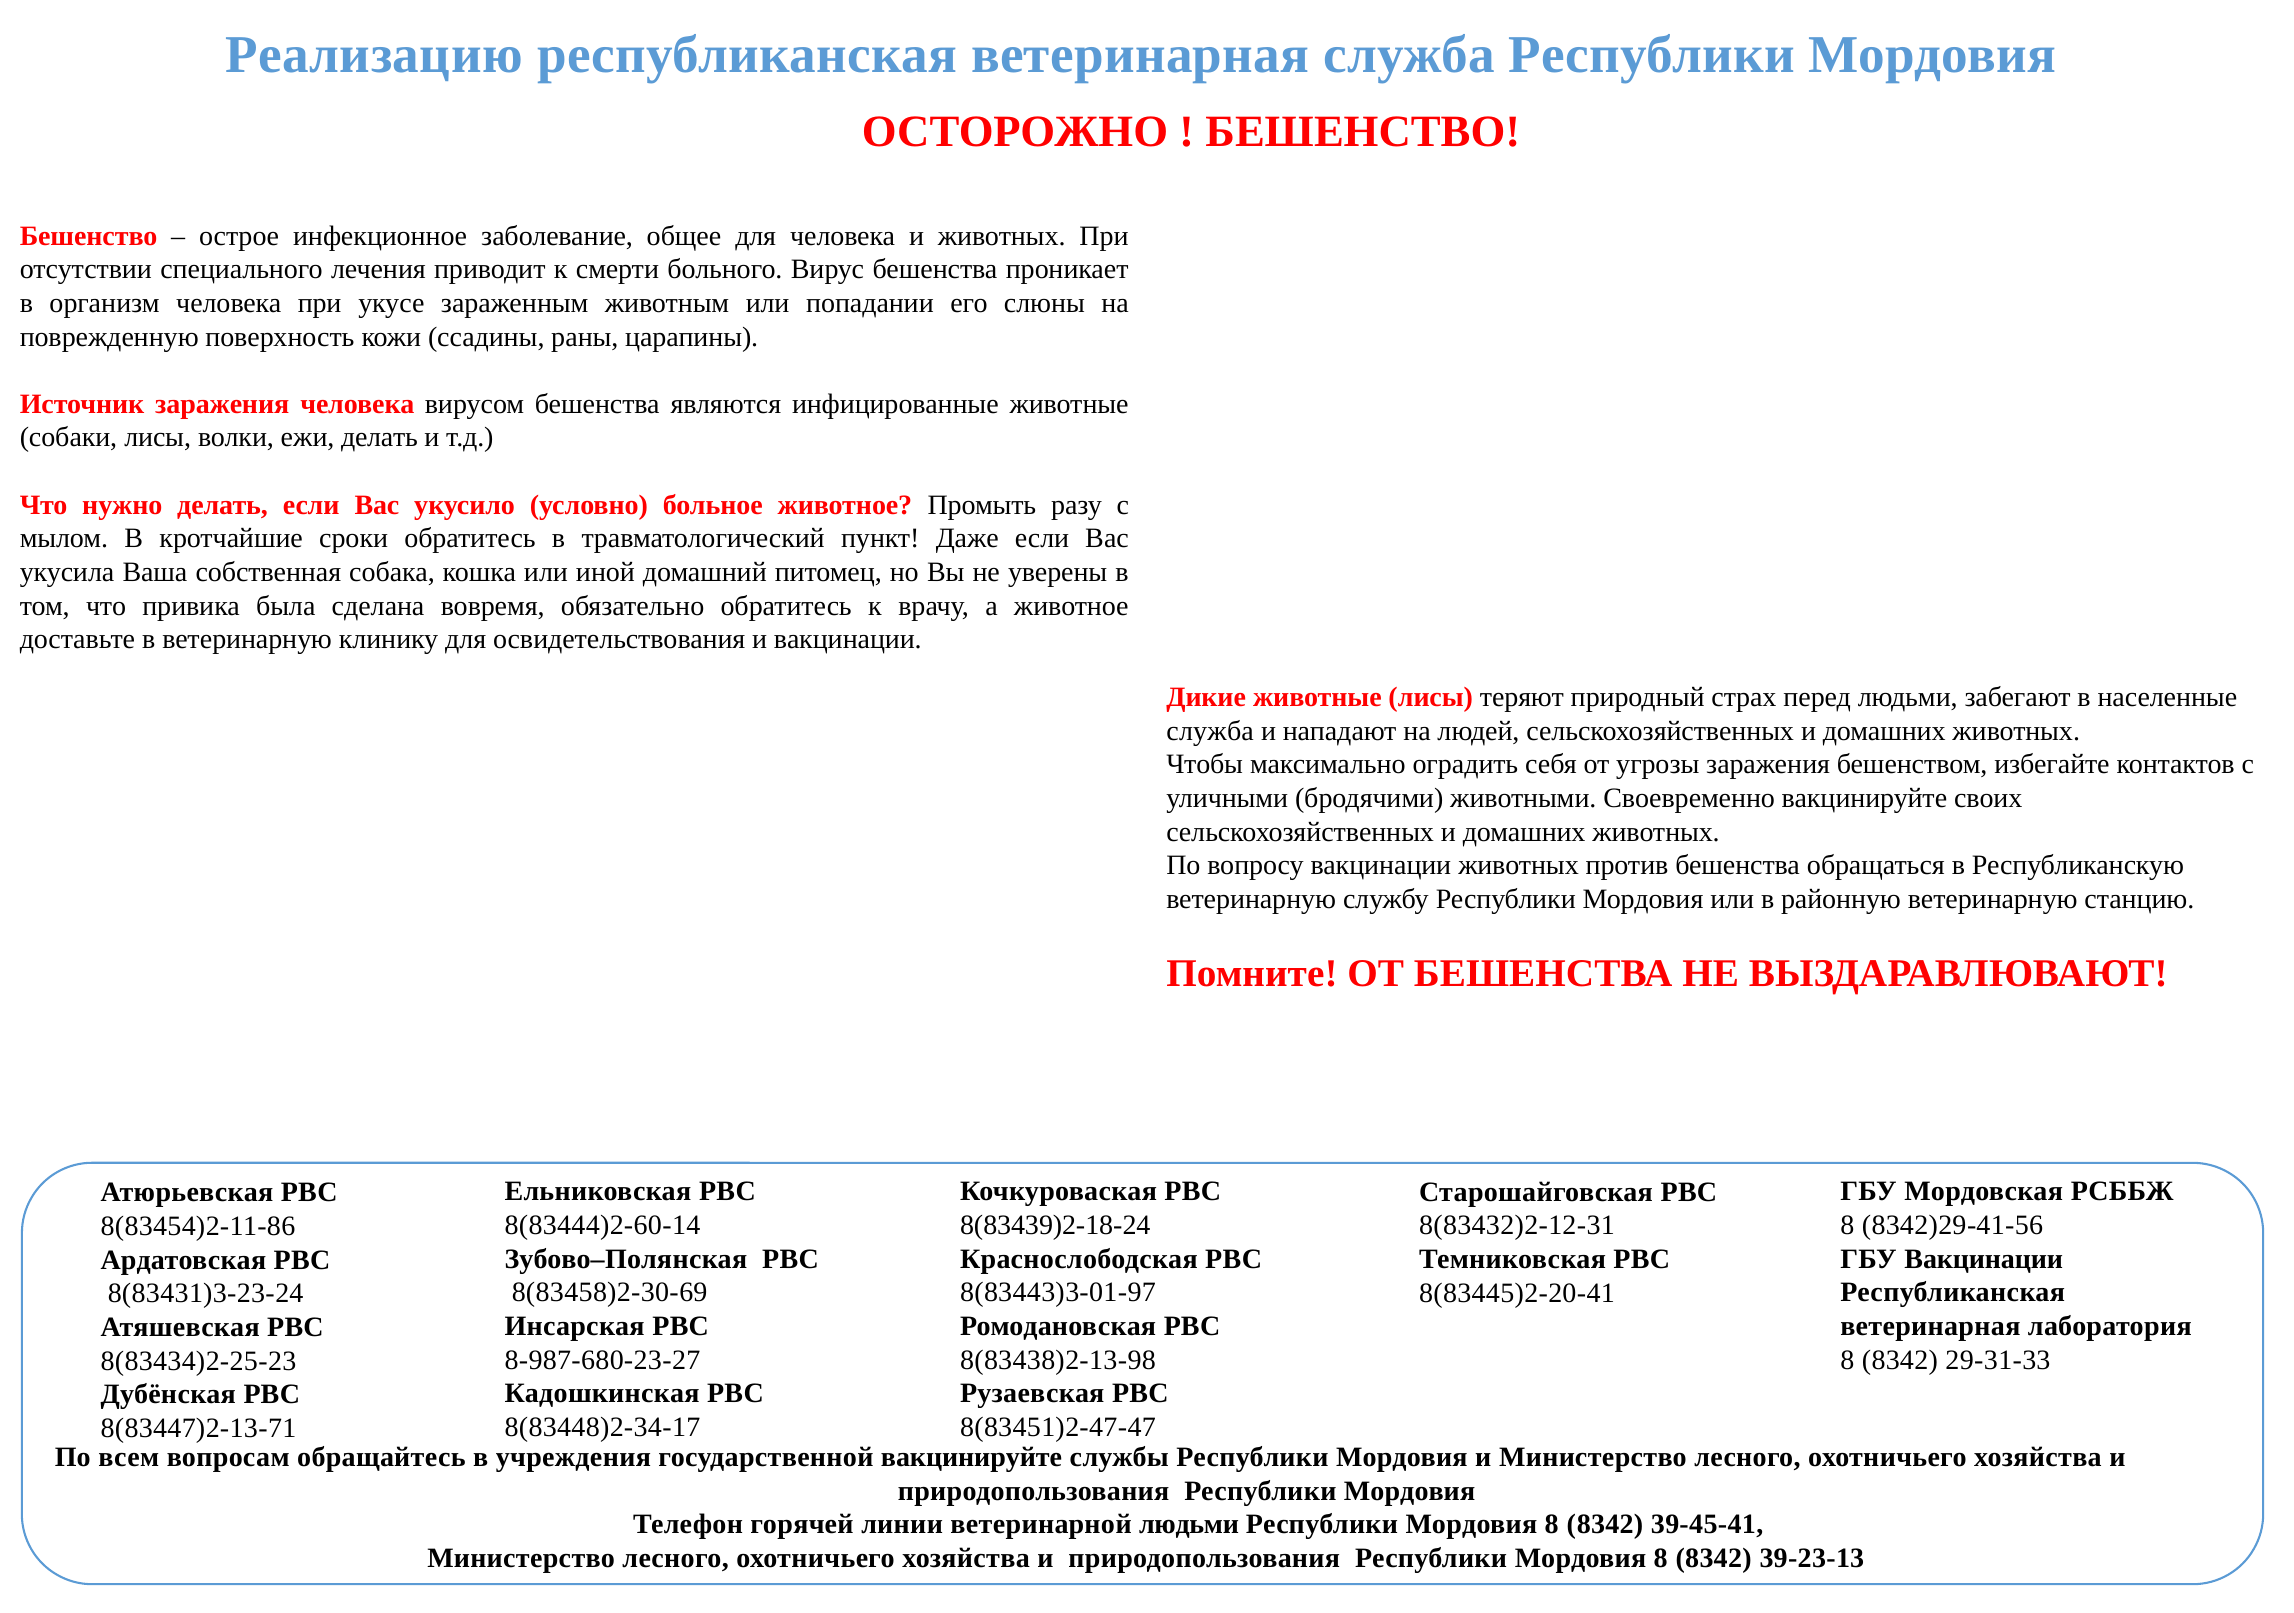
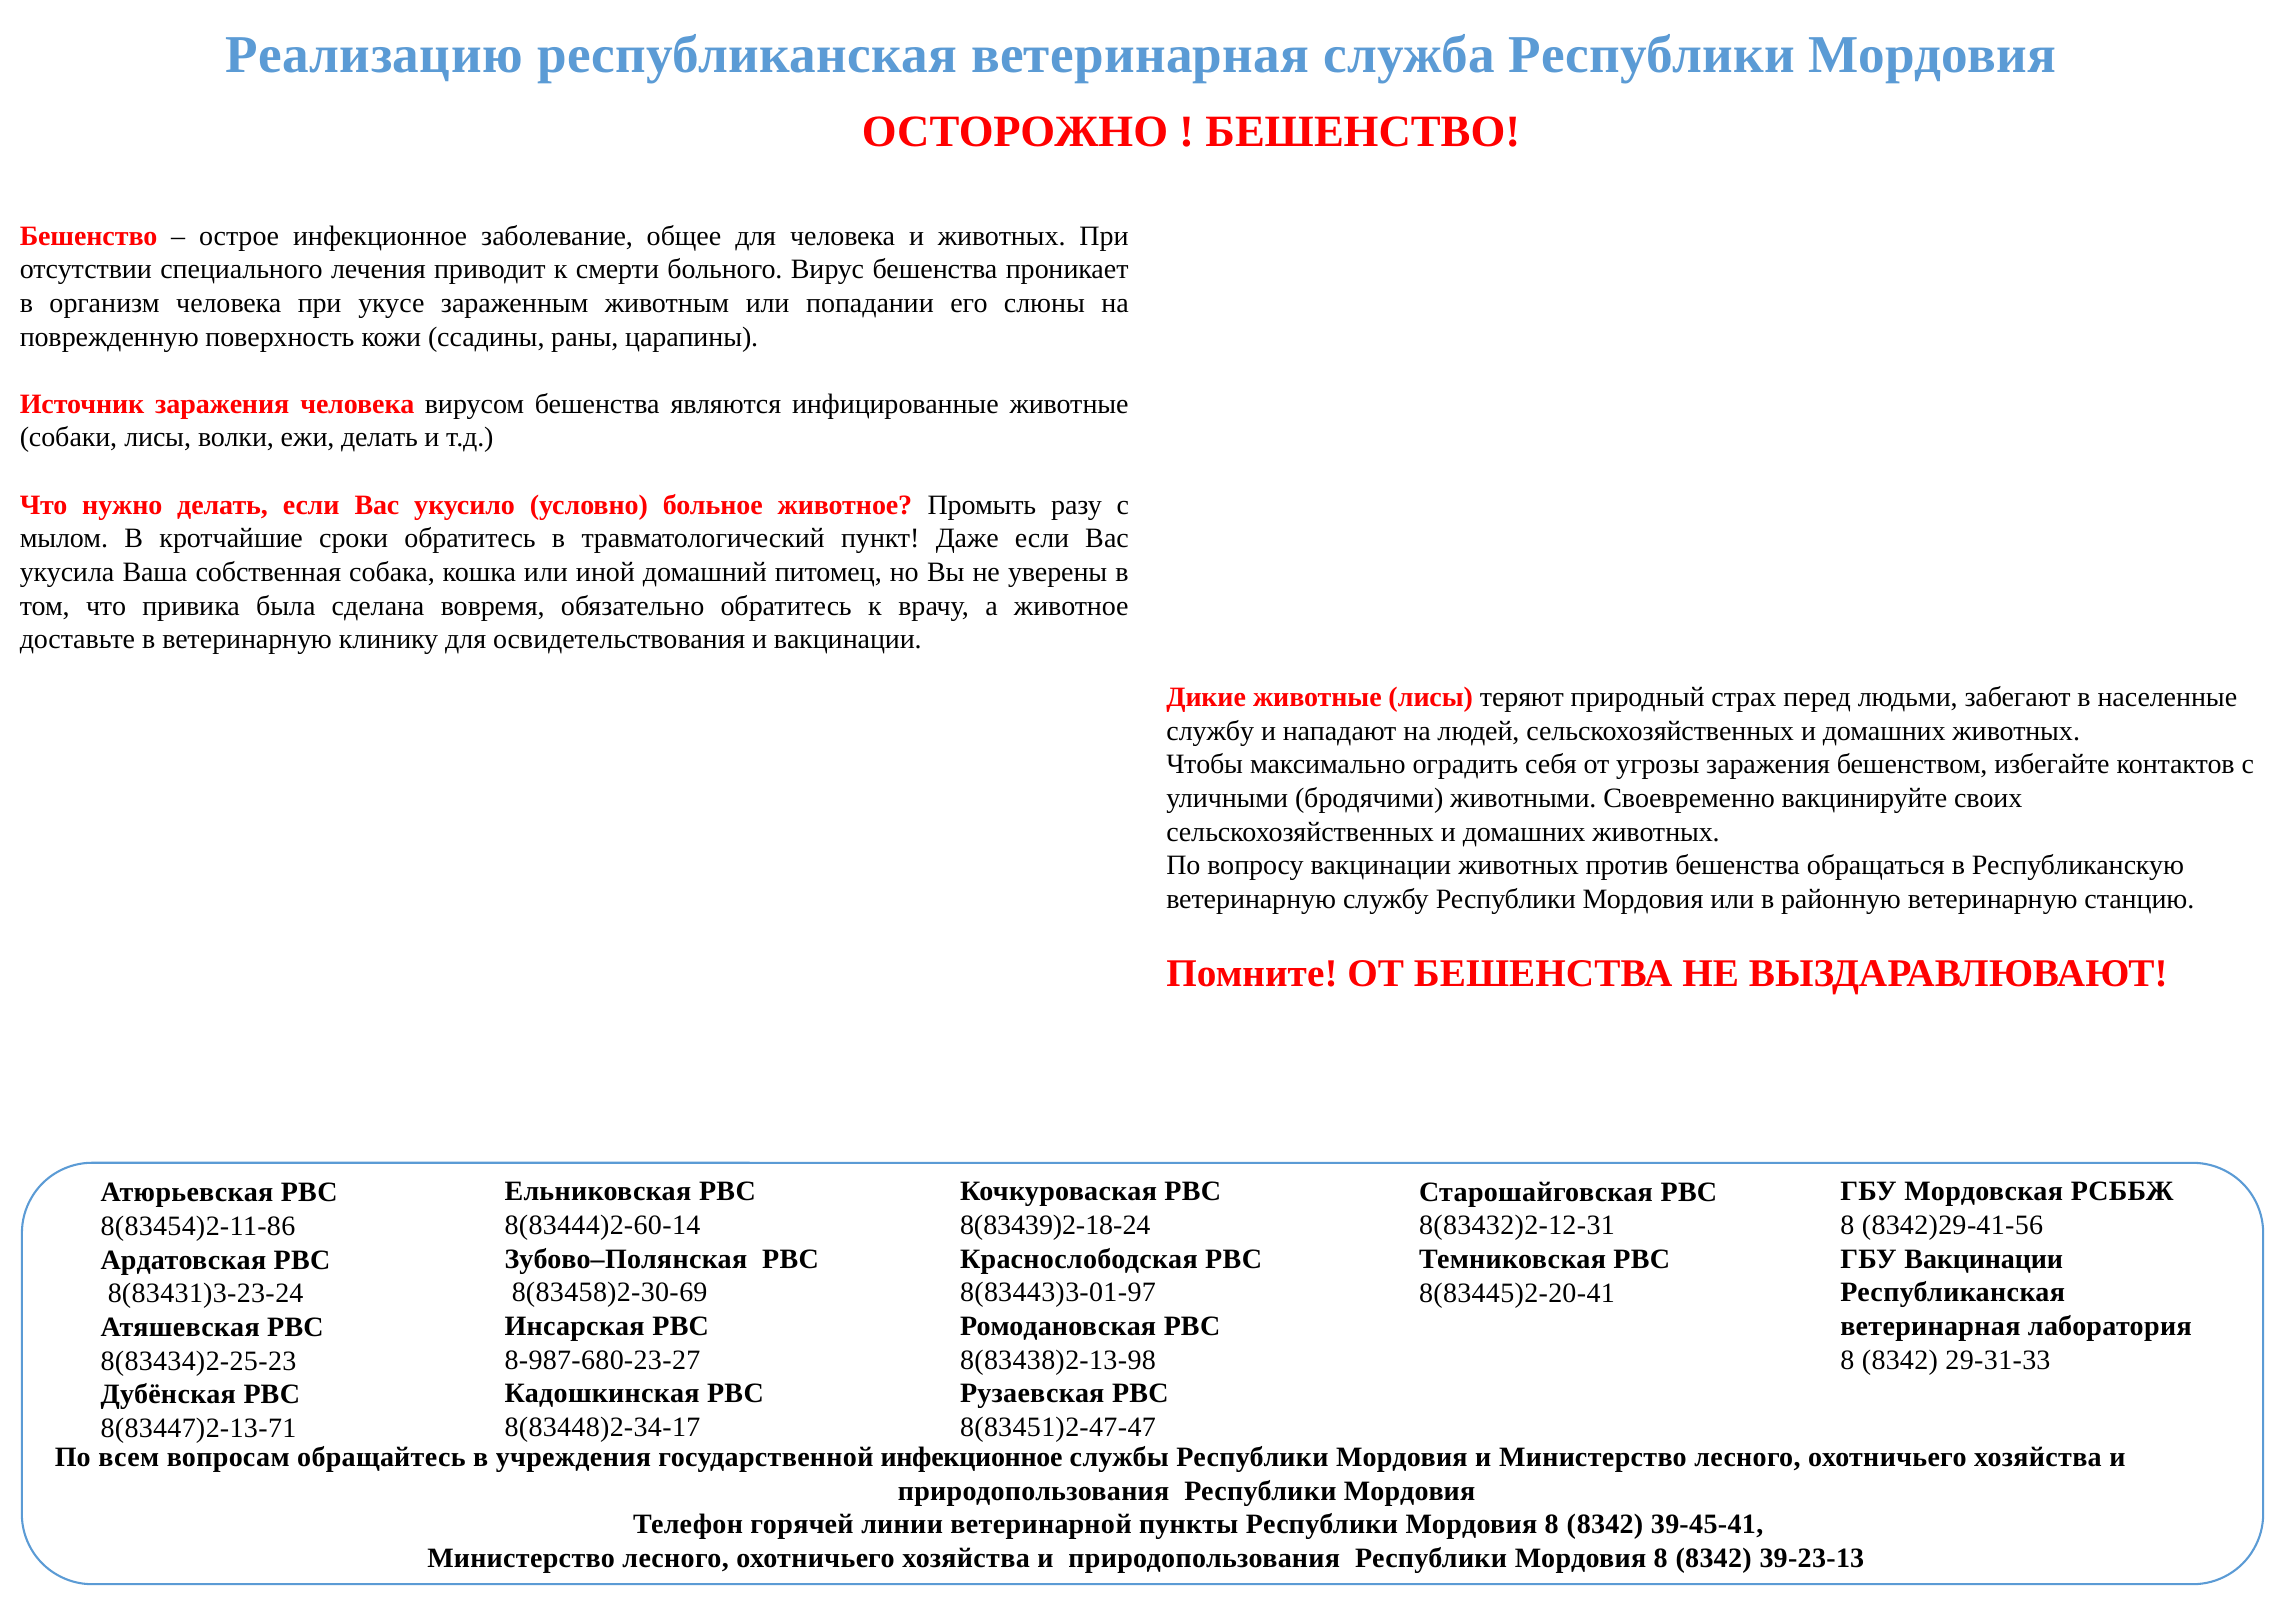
служба: служба -> службу (1210, 731)
государственной вакцинируйте: вакцинируйте -> инфекционное (972, 1457)
ветеринарной людьми: людьми -> пункты (1189, 1525)
